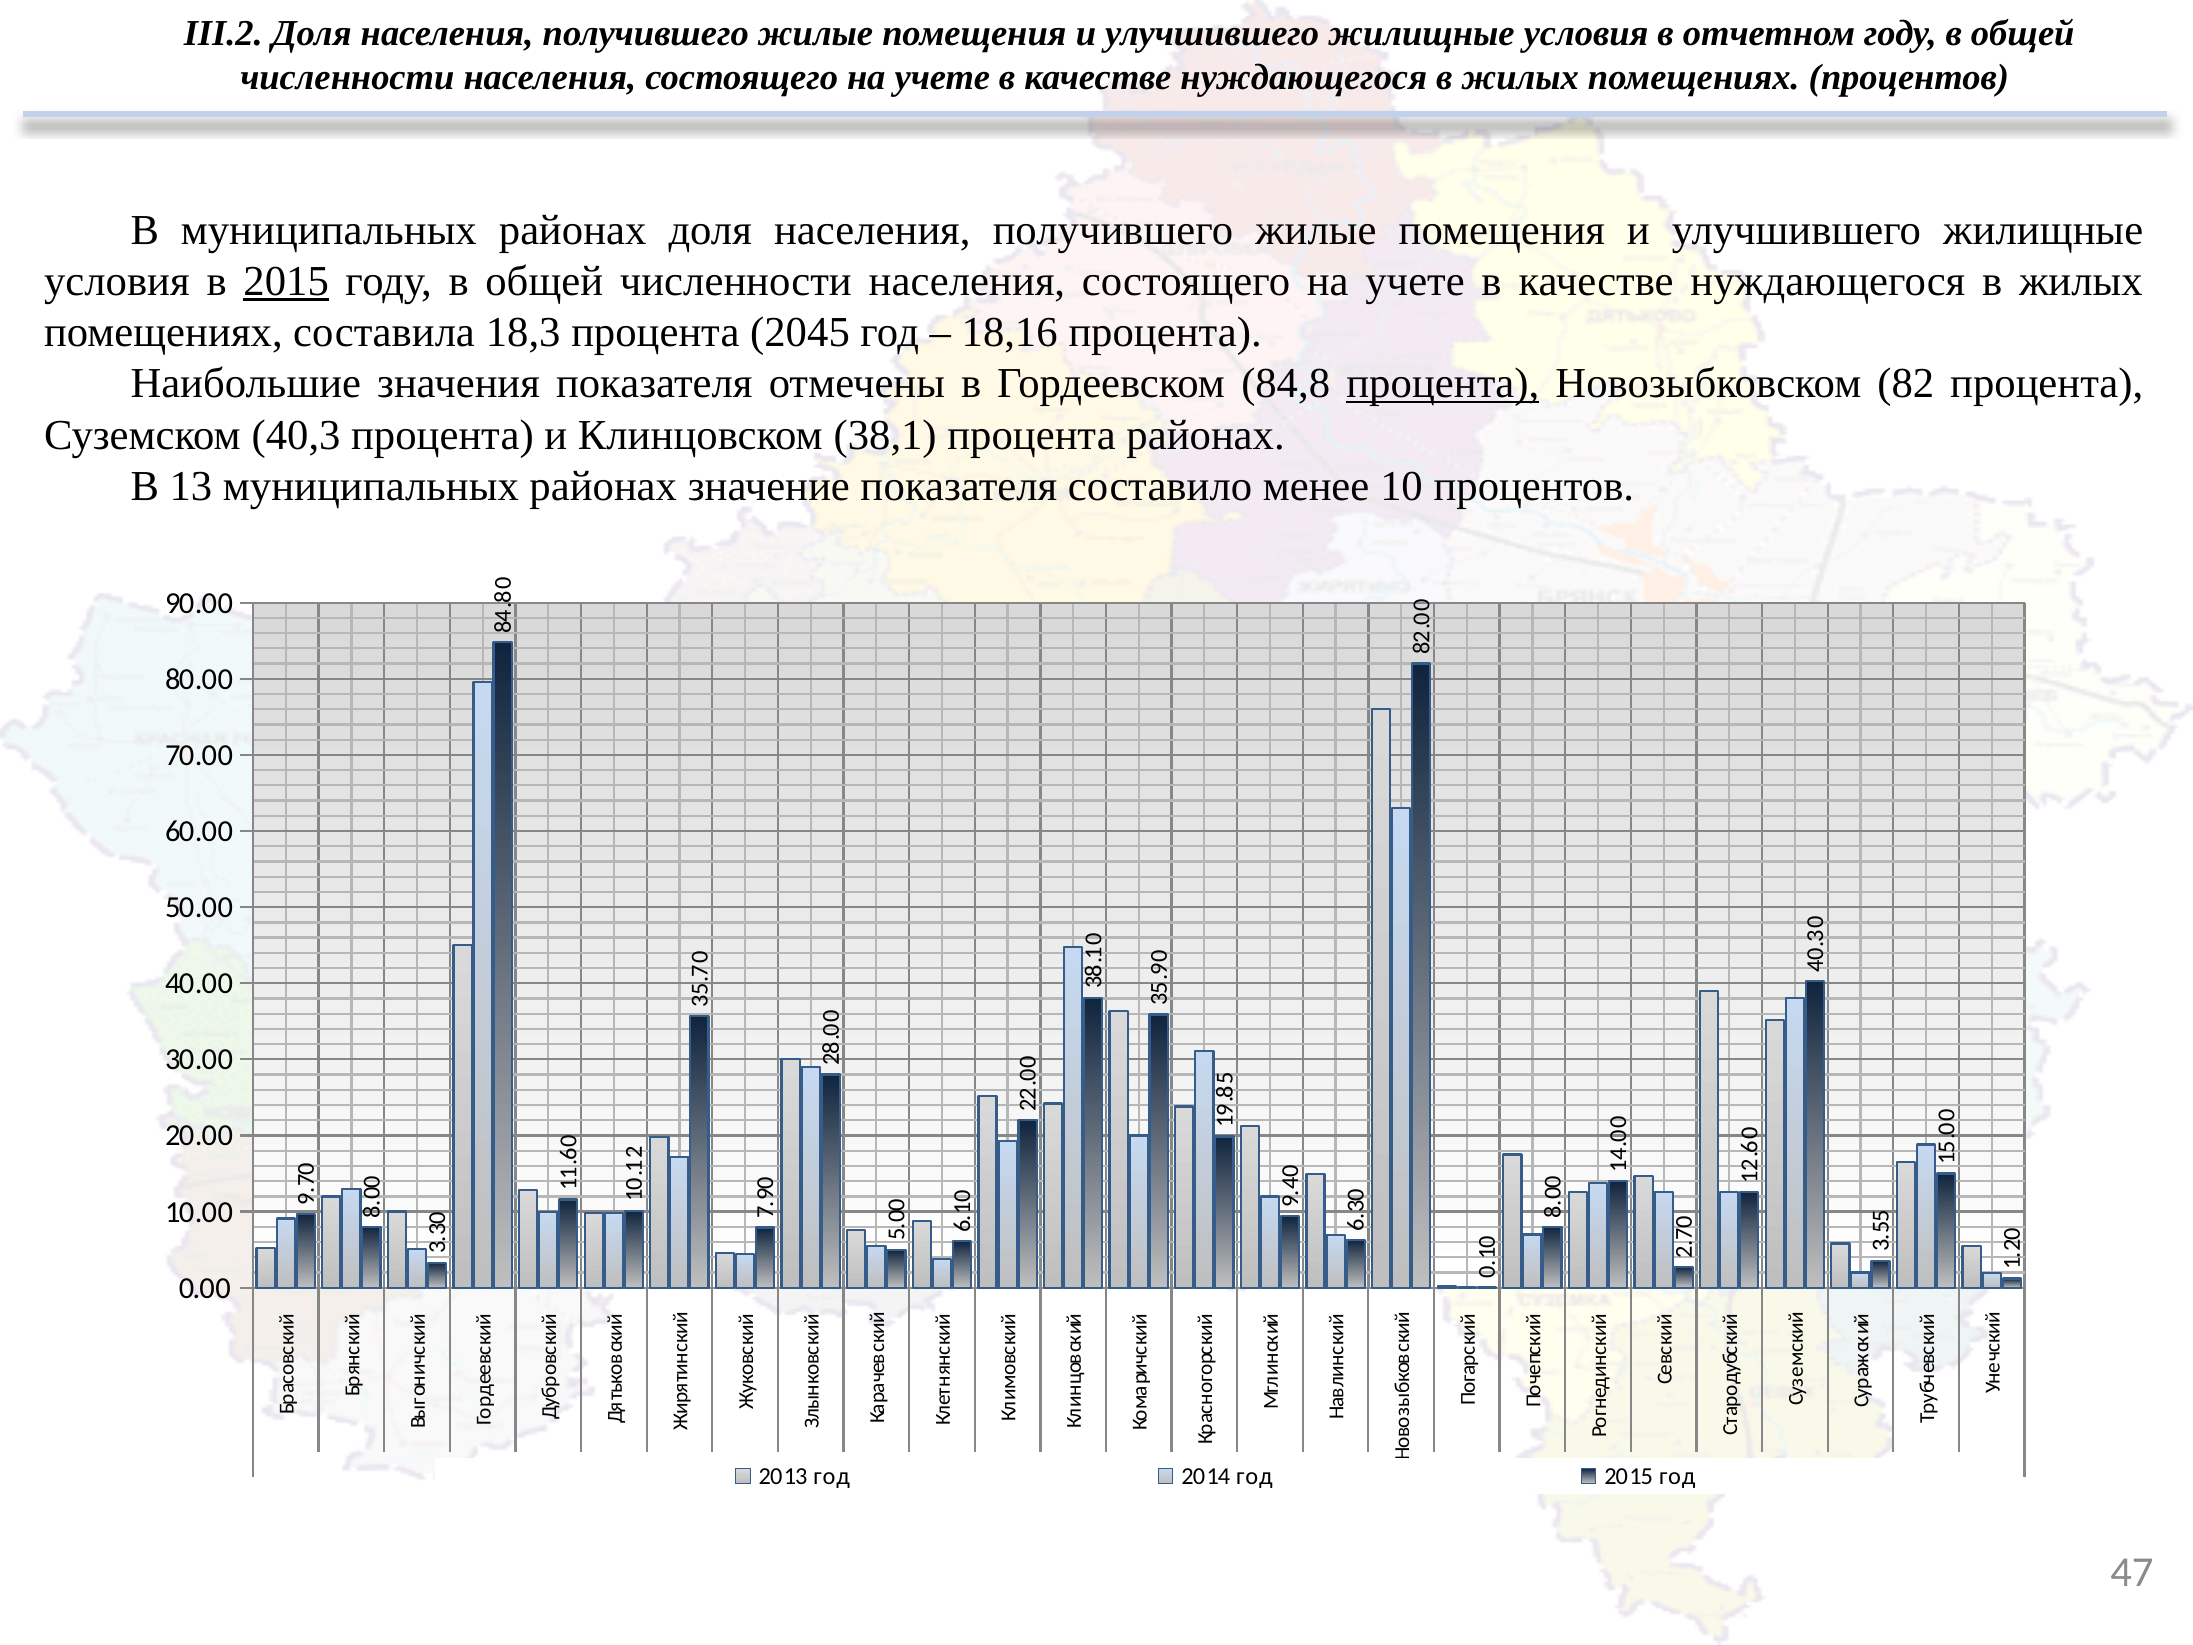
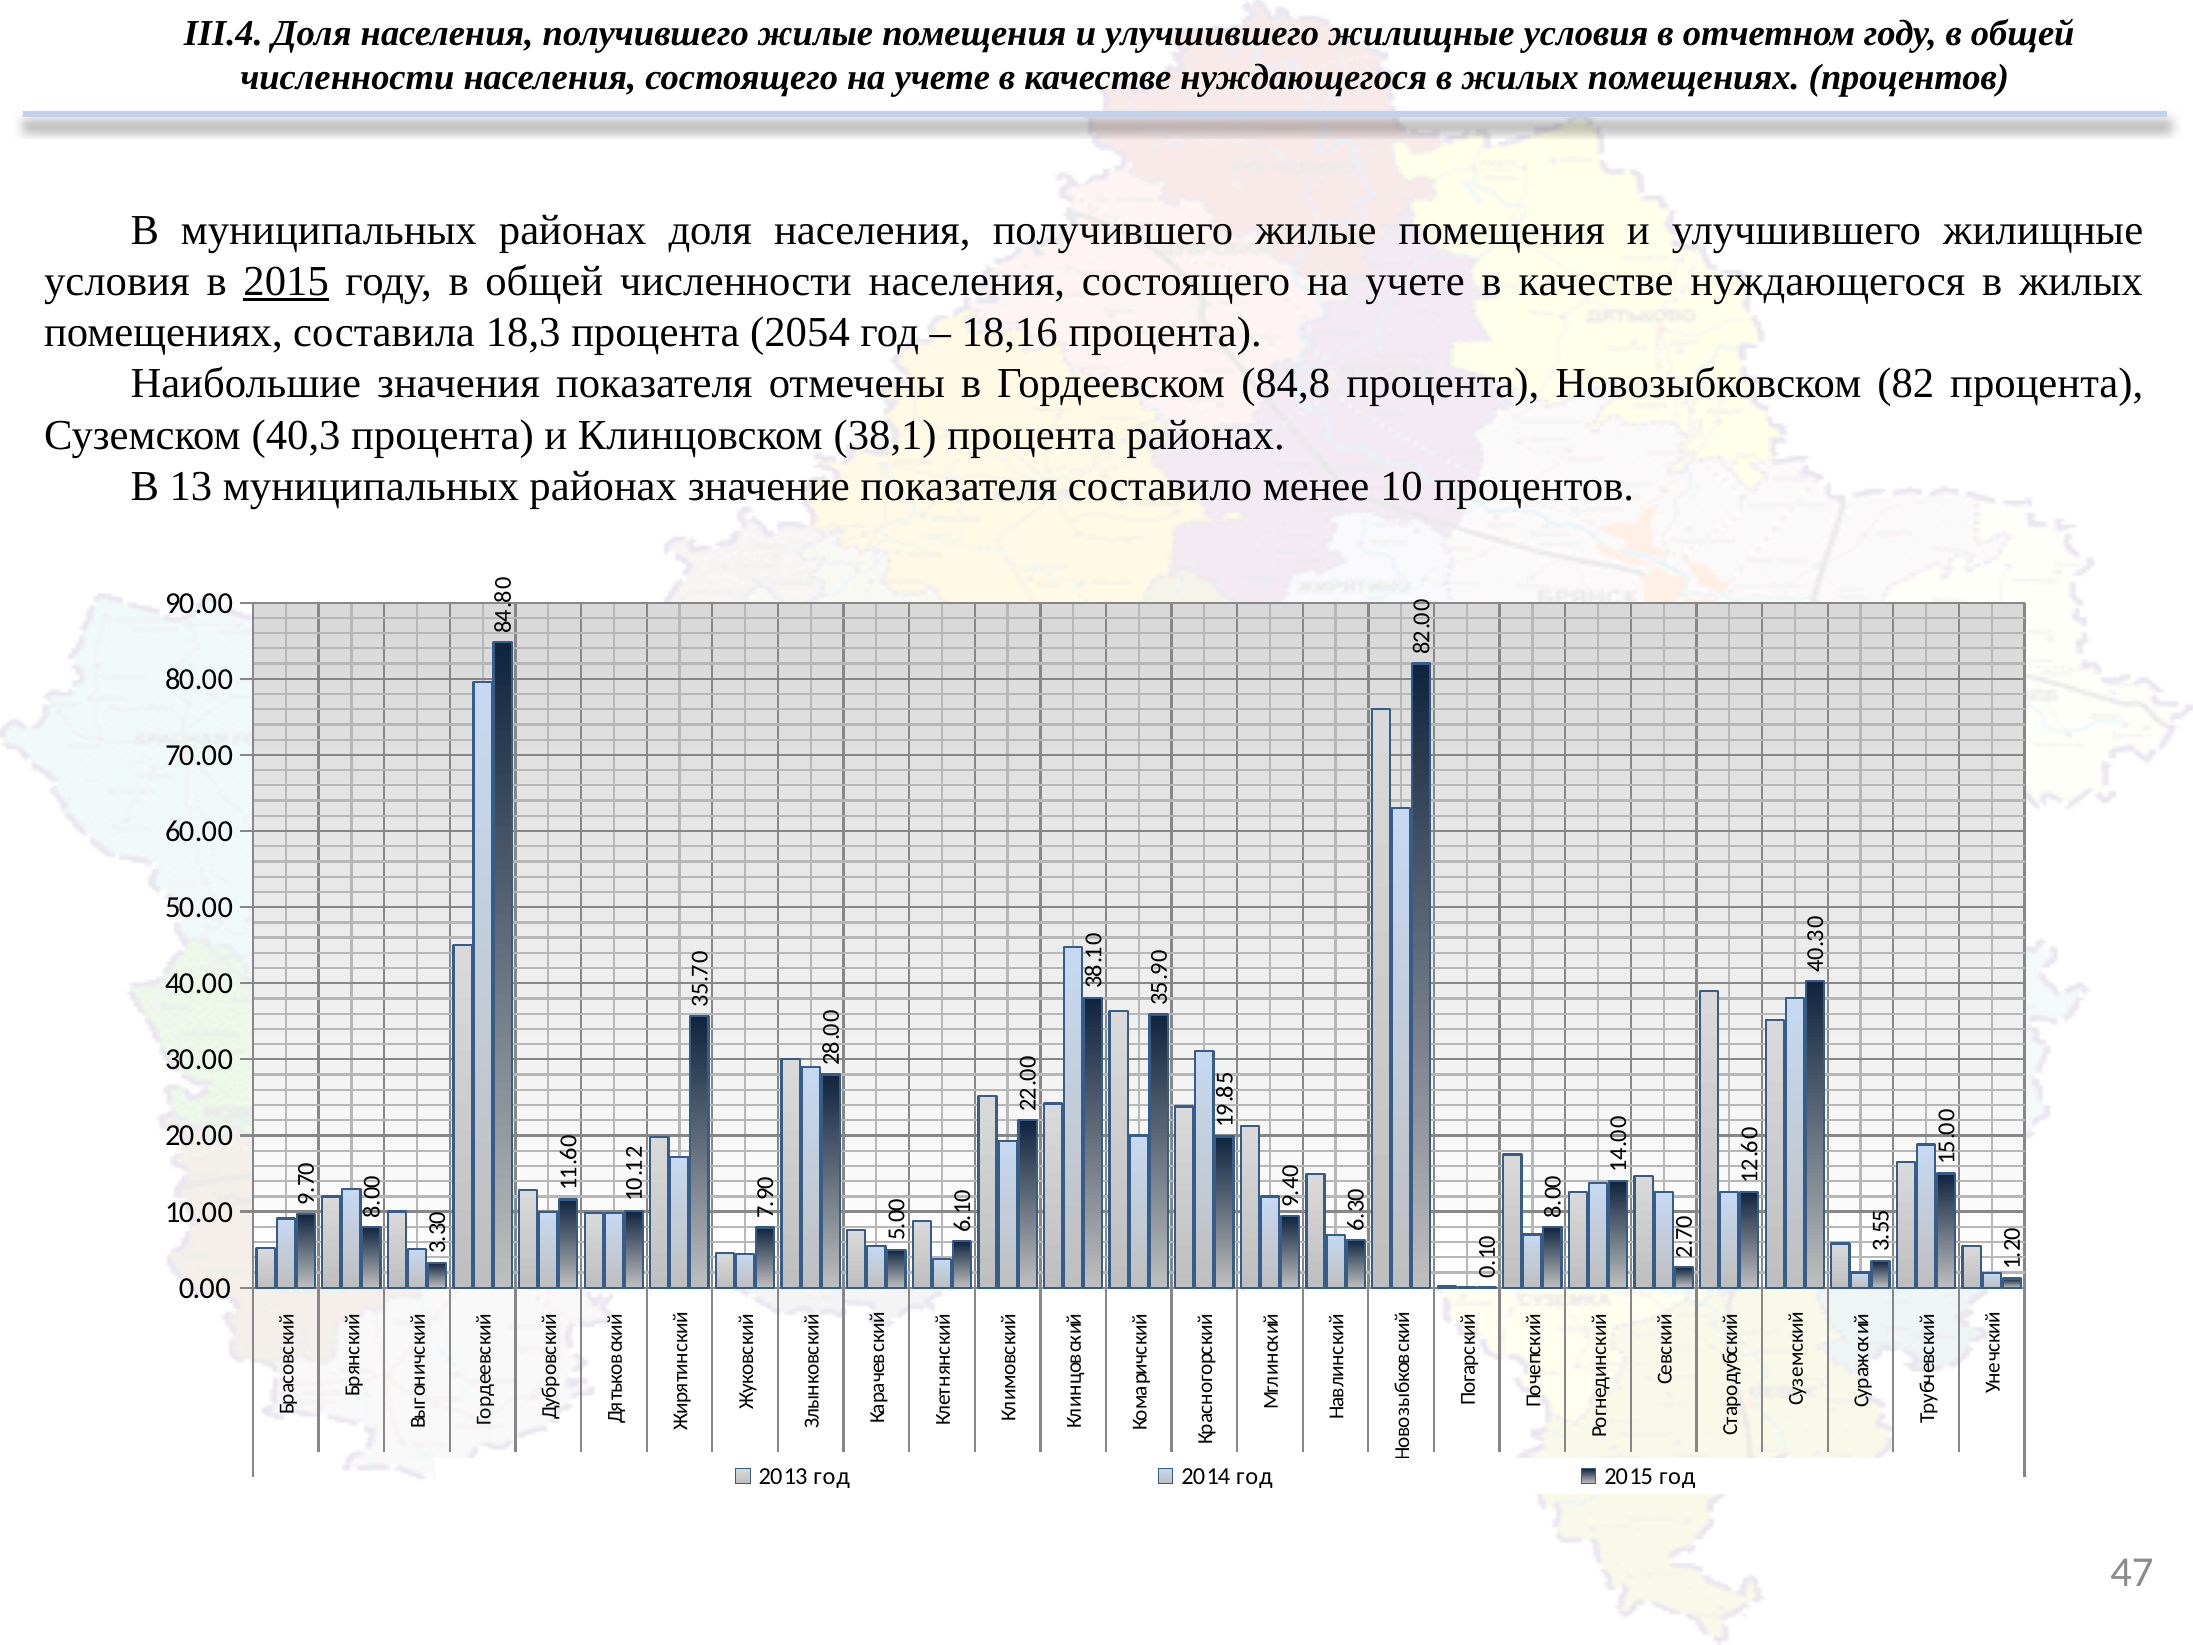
III.2: III.2 -> III.4 (223, 34)
2045: 2045 -> 2054 (800, 332)
процента underline: present -> none (1443, 384)
